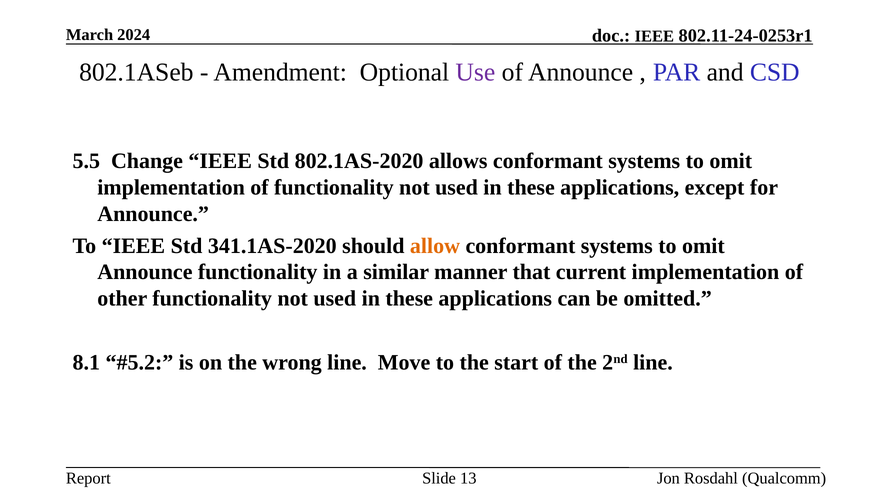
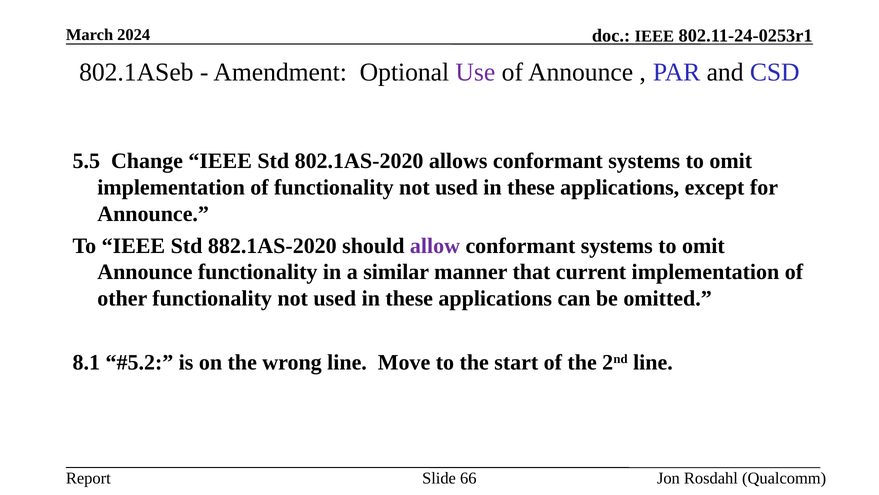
341.1AS-2020: 341.1AS-2020 -> 882.1AS-2020 (272, 245)
allow colour: orange -> purple (435, 245)
13: 13 -> 66 (468, 478)
